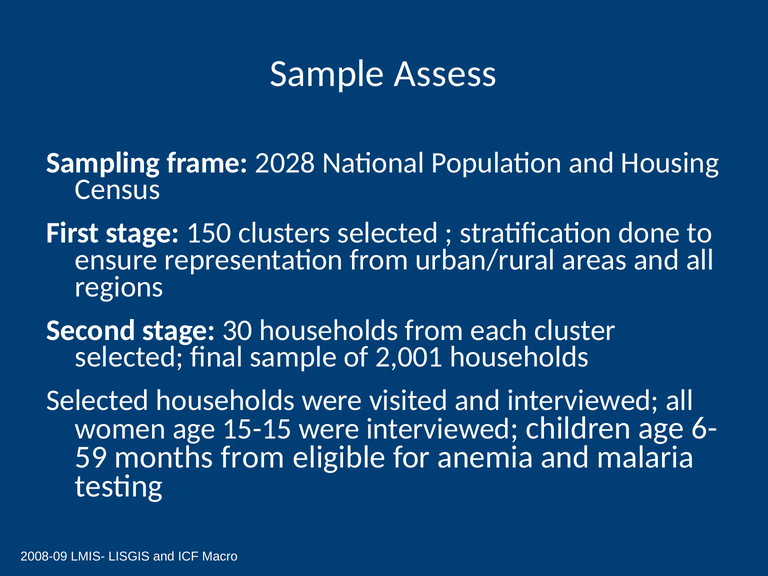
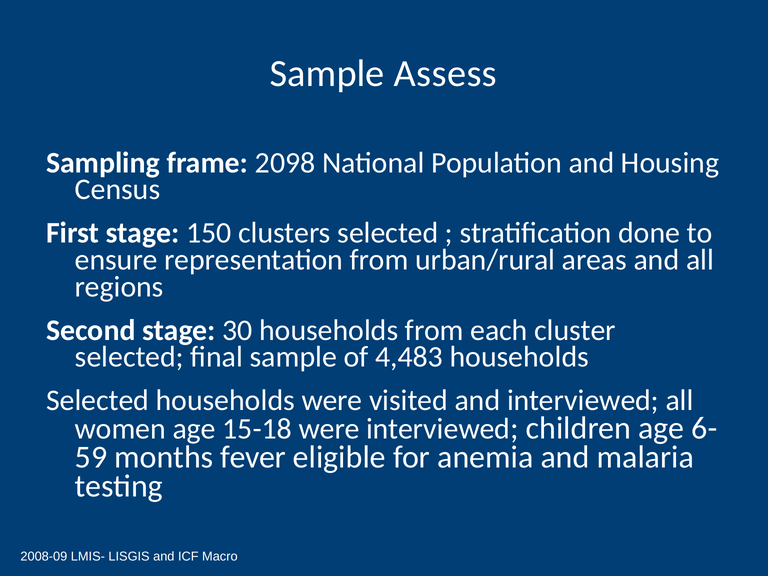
2028: 2028 -> 2098 (285, 163)
2,001: 2,001 -> 4,483 (409, 357)
15-15: 15-15 -> 15-18 (257, 429)
months from: from -> fever (253, 457)
